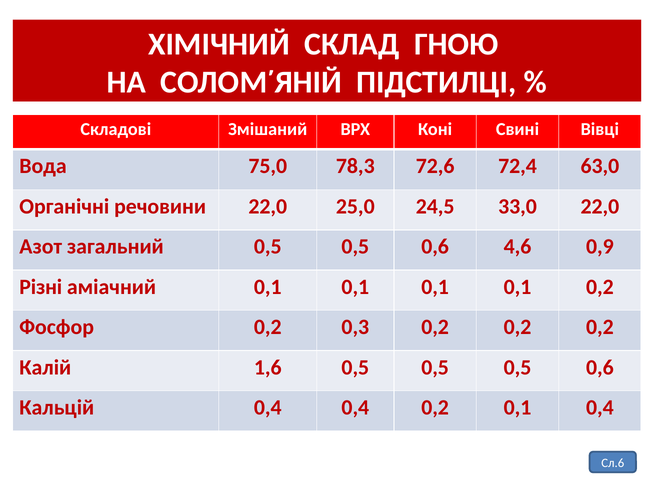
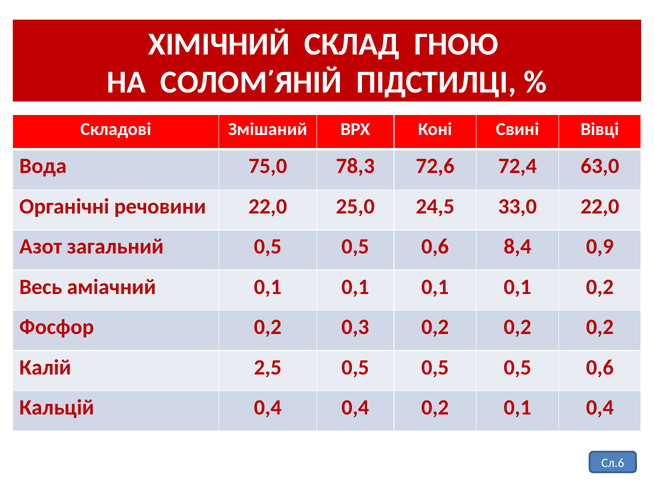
4,6: 4,6 -> 8,4 (517, 246)
Різні: Різні -> Весь (41, 287)
1,6: 1,6 -> 2,5 (268, 367)
